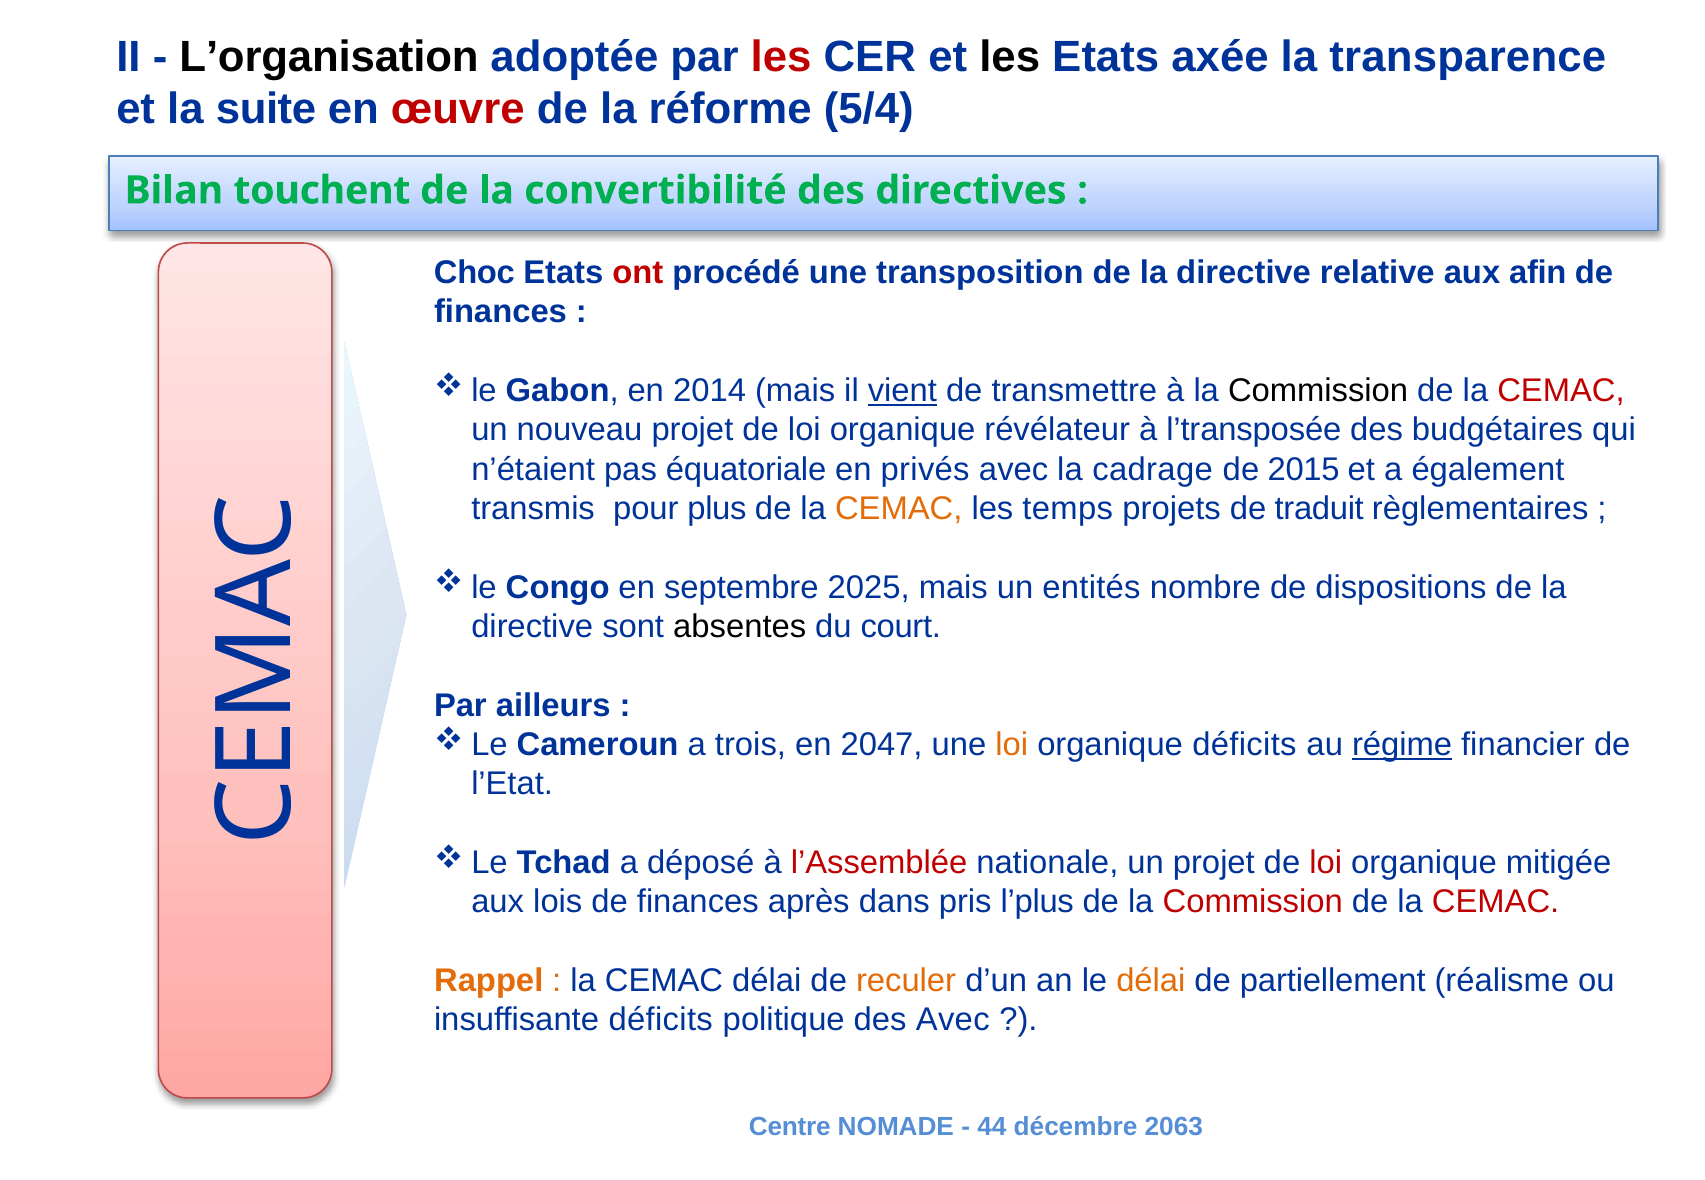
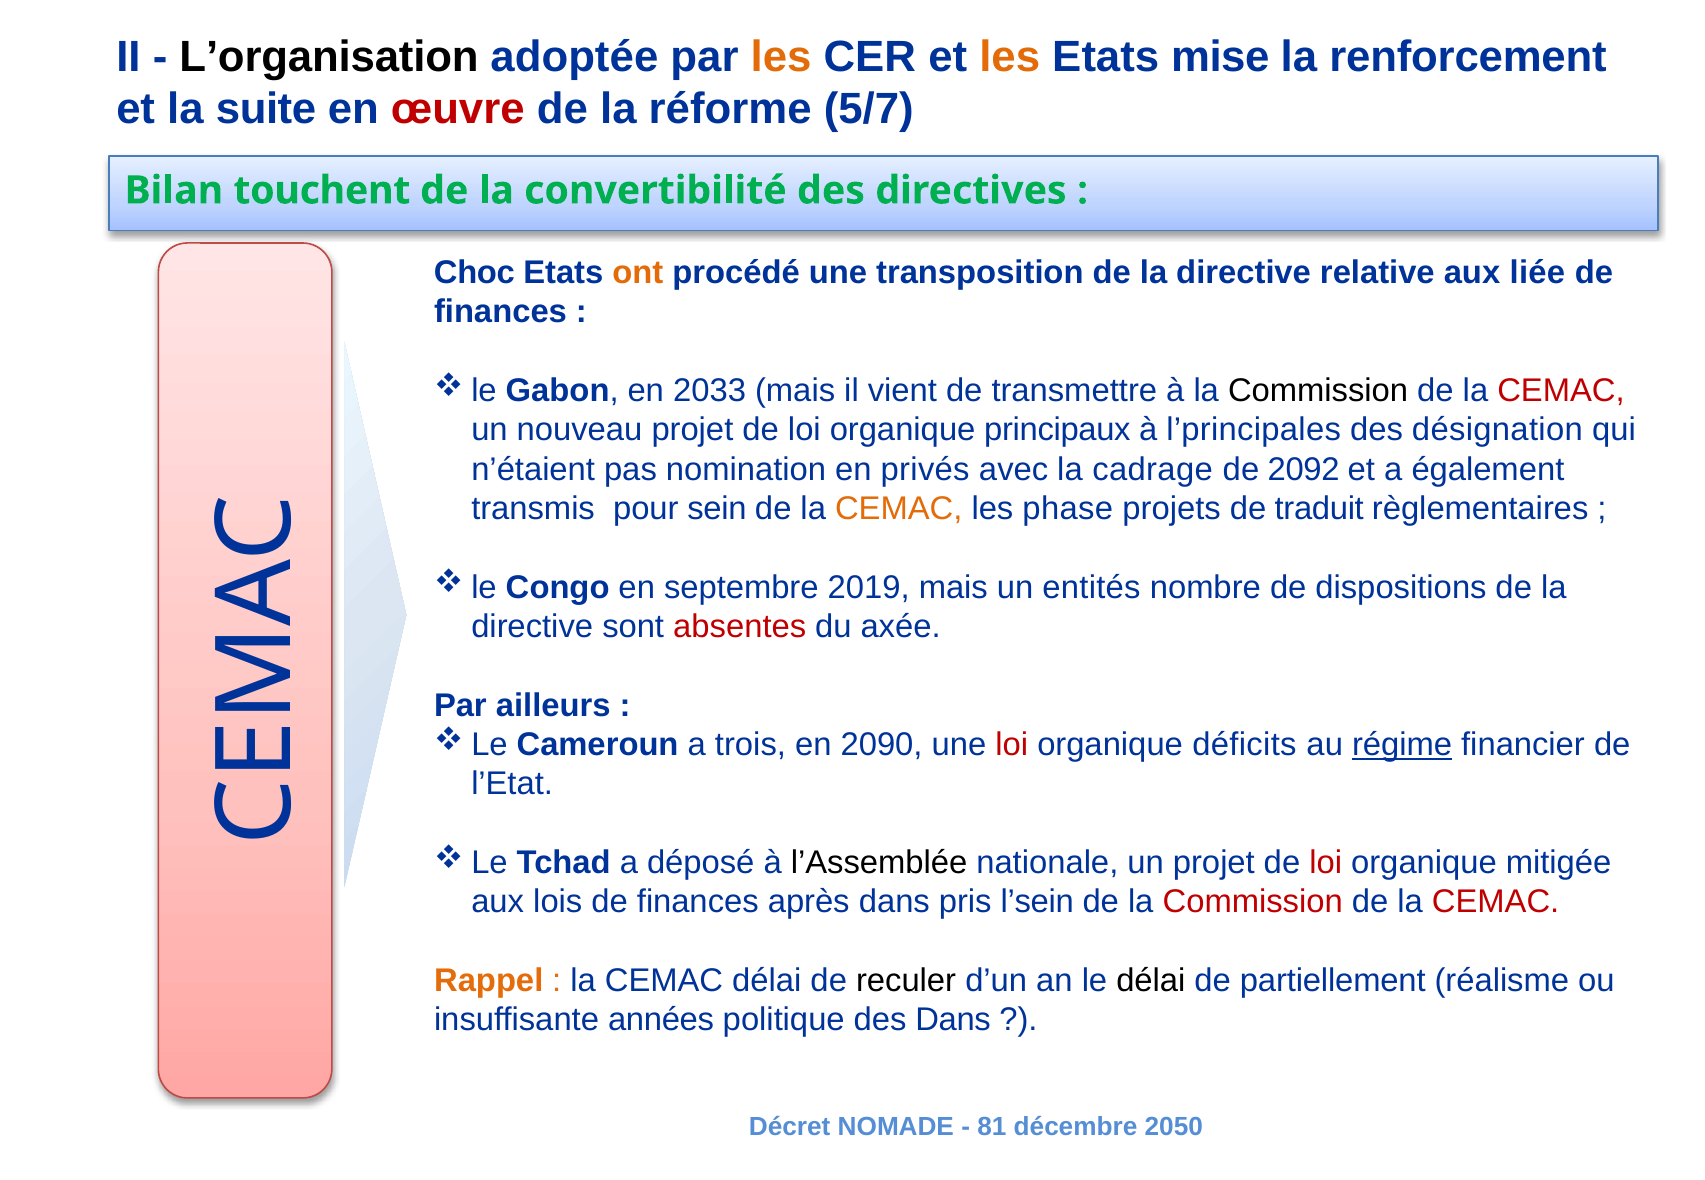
les colour: red -> orange (781, 57)
les colour: black -> orange (1010, 57)
axée: axée -> mise (1220, 57)
transparence: transparence -> renforcement (1468, 57)
5/4: 5/4 -> 5/7 (869, 109)
ont colour: red -> orange (638, 273)
afin: afin -> liée (1537, 273)
2014: 2014 -> 2033 (710, 391)
vient underline: present -> none (902, 391)
révélateur: révélateur -> principaux (1057, 430)
l’transposée: l’transposée -> l’principales (1254, 430)
budgétaires: budgétaires -> désignation (1497, 430)
équatoriale: équatoriale -> nomination (746, 470)
2015: 2015 -> 2092 (1304, 470)
plus: plus -> sein (717, 509)
temps: temps -> phase (1068, 509)
2025: 2025 -> 2019 (869, 588)
absentes colour: black -> red (740, 627)
court: court -> axée (901, 627)
2047: 2047 -> 2090 (882, 745)
loi colour: orange -> red (1012, 745)
l’Assemblée colour: red -> black (879, 863)
l’plus: l’plus -> l’sein (1037, 902)
reculer colour: orange -> black (906, 981)
délai colour: orange -> black (1151, 981)
insuffisante déficits: déficits -> années (661, 1020)
des Avec: Avec -> Dans (953, 1020)
Centre: Centre -> Décret (790, 1127)
44: 44 -> 81 (992, 1127)
2063: 2063 -> 2050 (1174, 1127)
